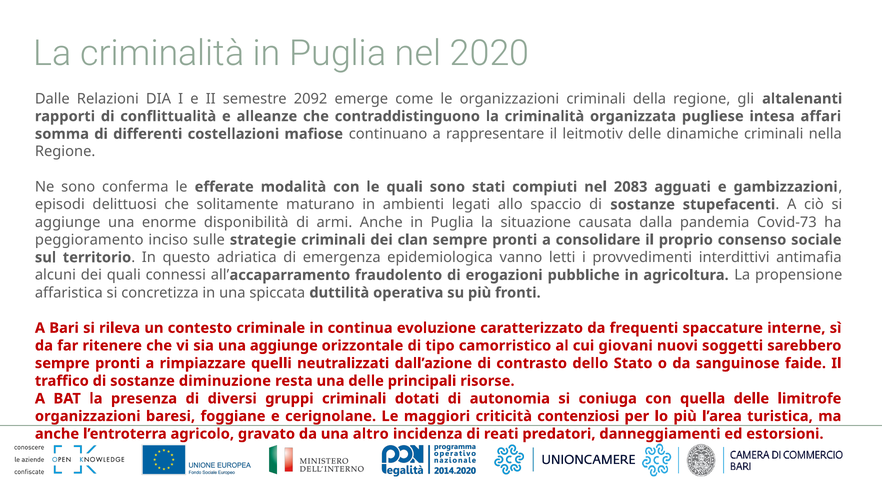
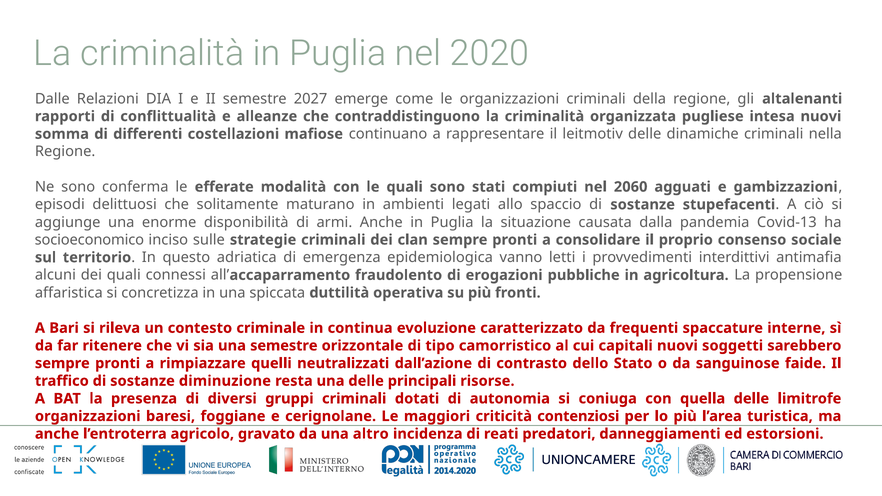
2092: 2092 -> 2027 (311, 99)
intesa affari: affari -> nuovi (821, 116)
2083: 2083 -> 2060 (631, 187)
Covid-73: Covid-73 -> Covid-13 (787, 222)
peggioramento: peggioramento -> socioeconomico (89, 240)
una aggiunge: aggiunge -> semestre (284, 346)
giovani: giovani -> capitali (626, 346)
